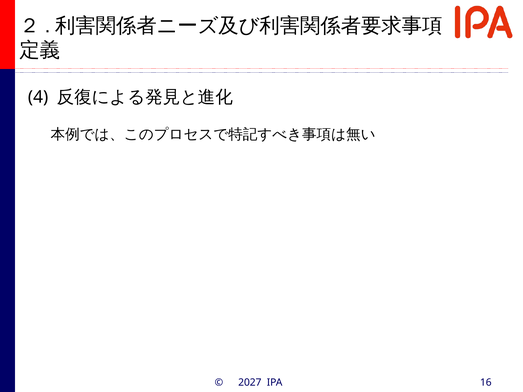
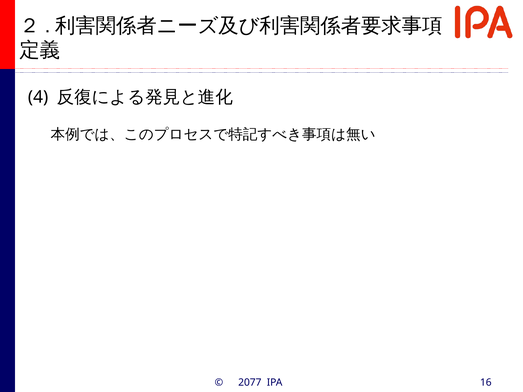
2027: 2027 -> 2077 (250, 383)
